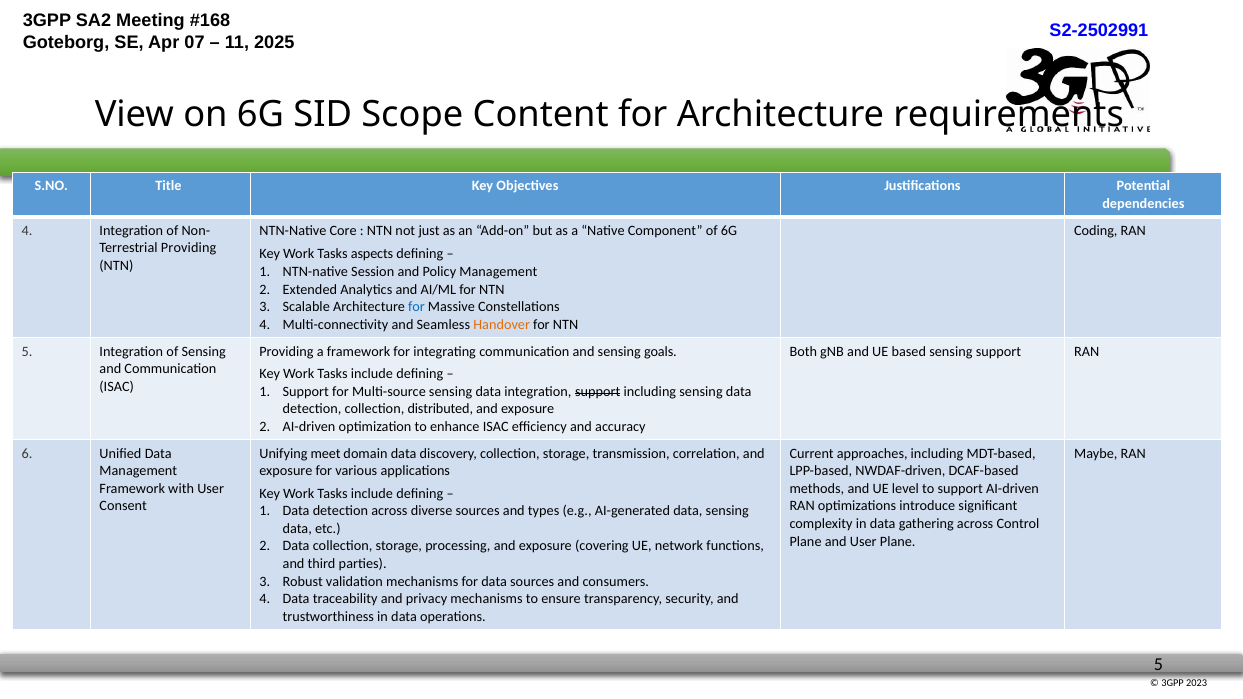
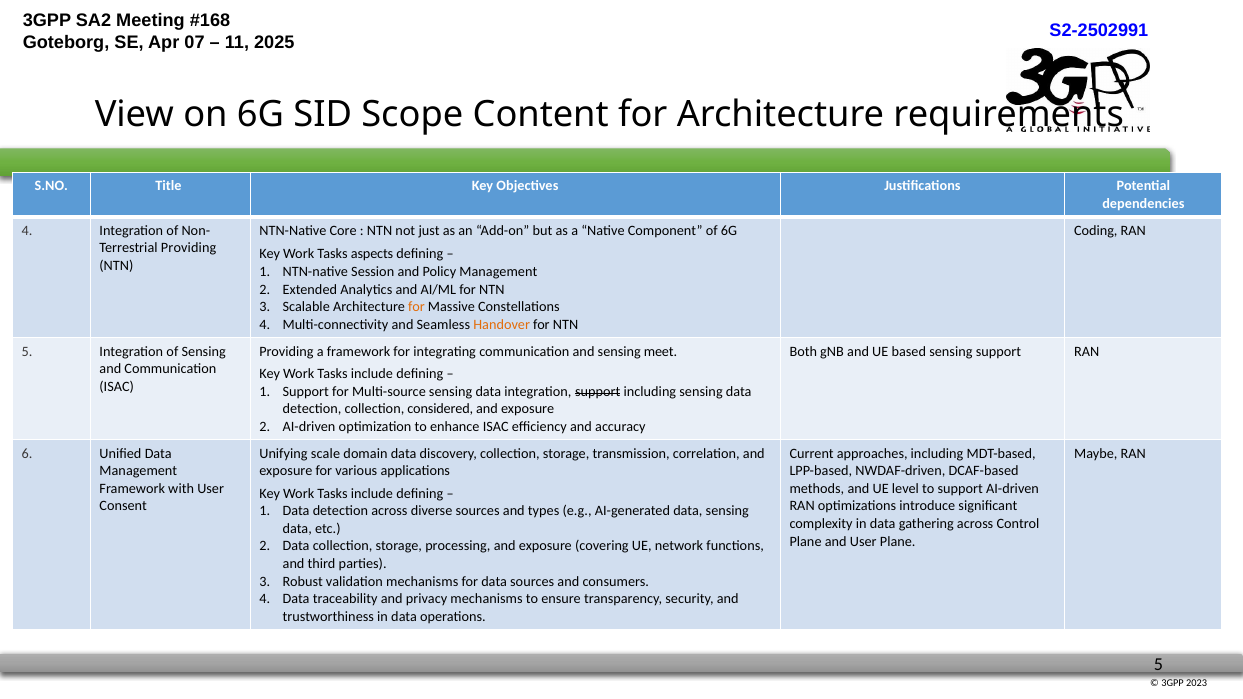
for colour: blue -> orange (417, 307)
goals: goals -> meet (660, 352)
distributed: distributed -> considered (440, 409)
meet: meet -> scale (326, 454)
